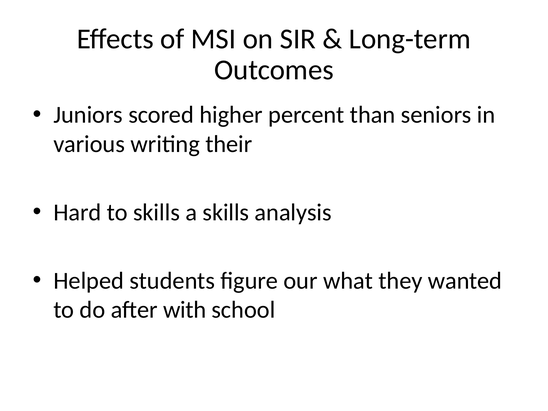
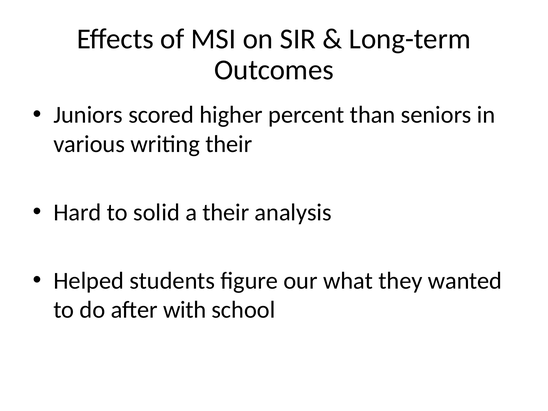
to skills: skills -> solid (156, 212)
a skills: skills -> their (226, 212)
